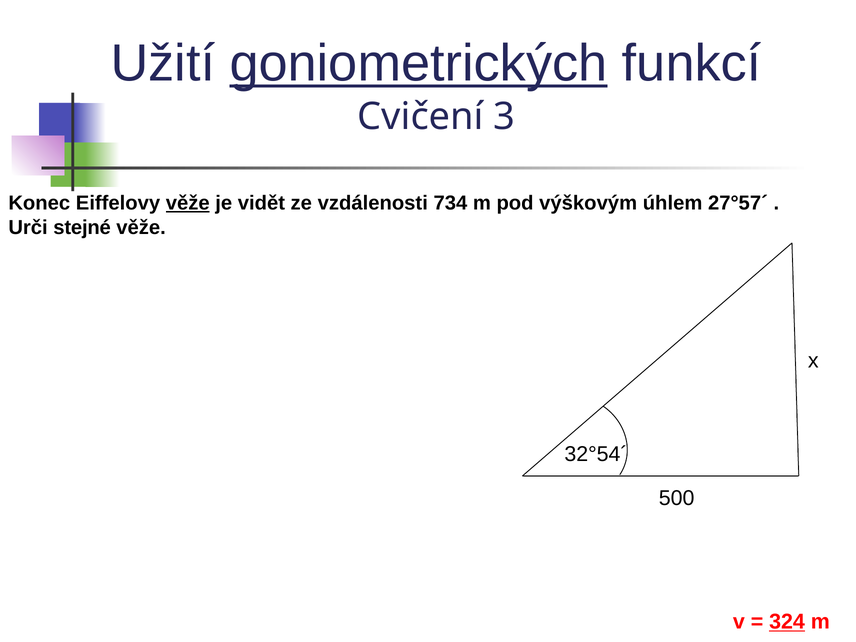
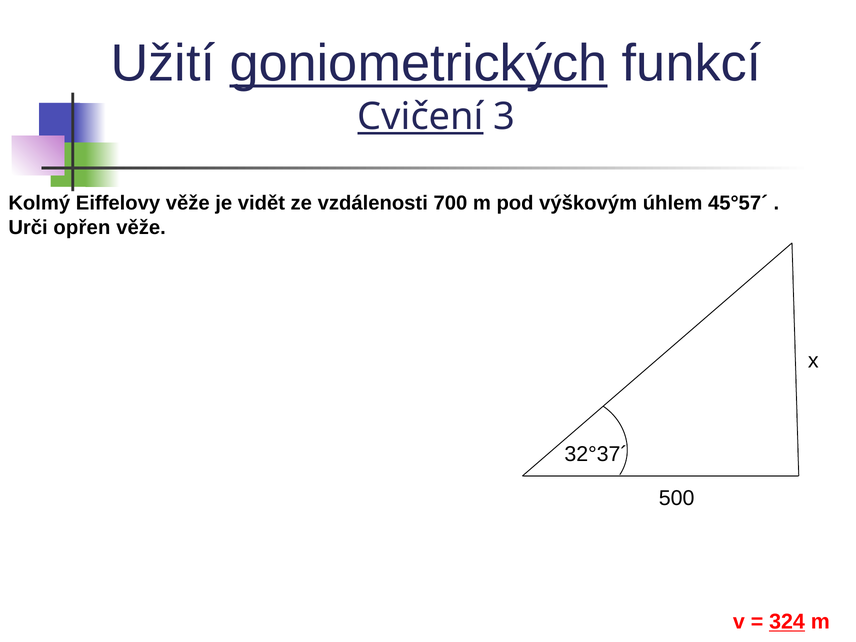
Cvičení underline: none -> present (421, 117)
Konec: Konec -> Kolmý (39, 203)
věže underline: present -> none (188, 203)
734: 734 -> 700 (450, 203)
27°57´: 27°57´ -> 45°57´ (738, 203)
stejné: stejné -> opřen (82, 227)
32°54´: 32°54´ -> 32°37´ (596, 454)
